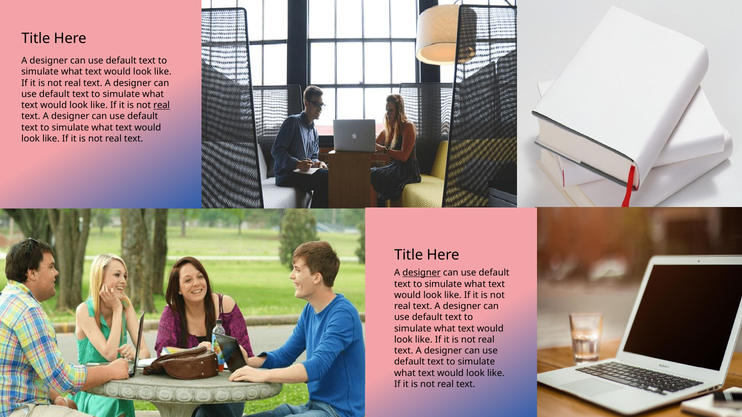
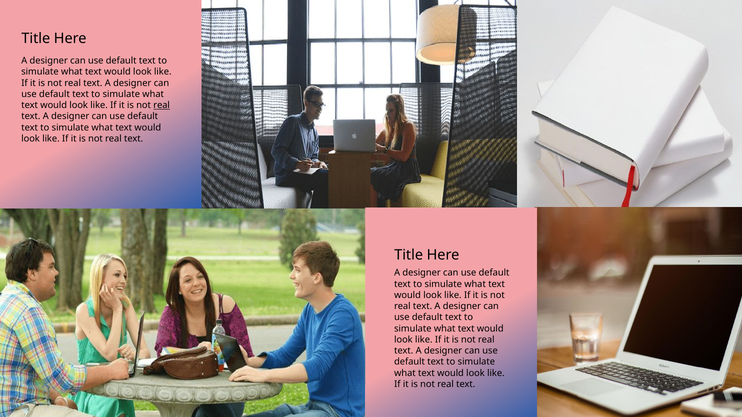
designer underline: present -> none (422, 273)
